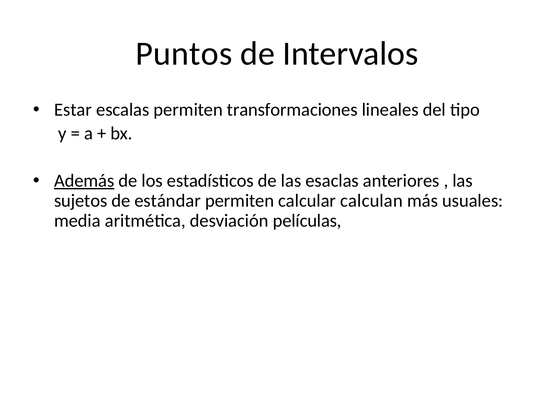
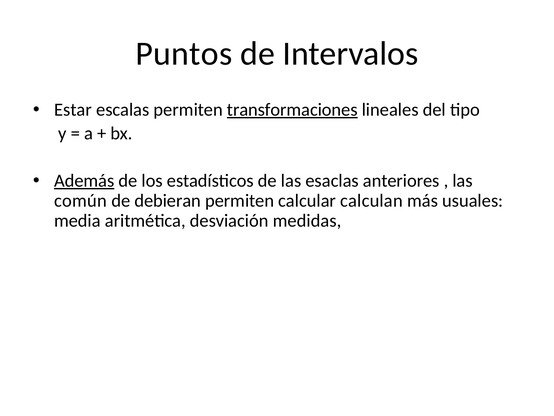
transformaciones underline: none -> present (292, 110)
sujetos: sujetos -> común (81, 200)
estándar: estándar -> debieran (168, 200)
películas: películas -> medidas (307, 220)
